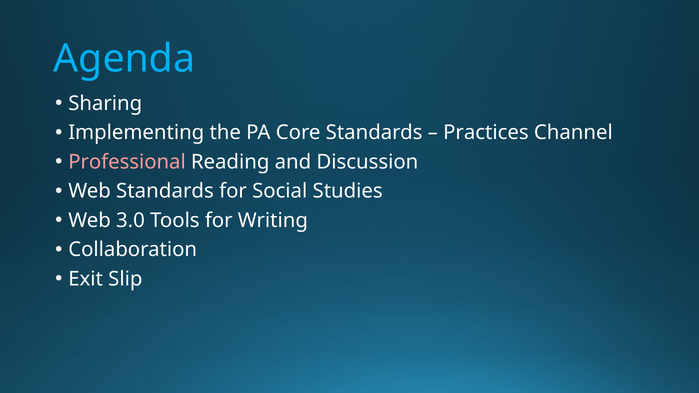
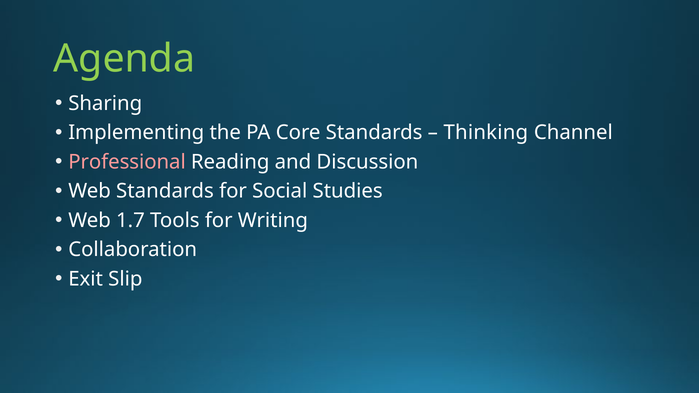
Agenda colour: light blue -> light green (124, 59)
Practices: Practices -> Thinking (486, 133)
3.0: 3.0 -> 1.7 (130, 221)
